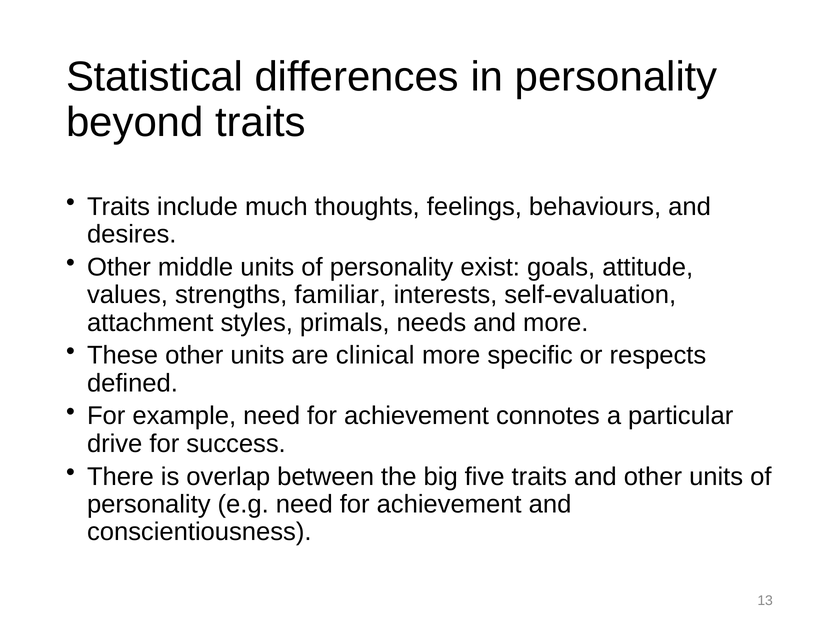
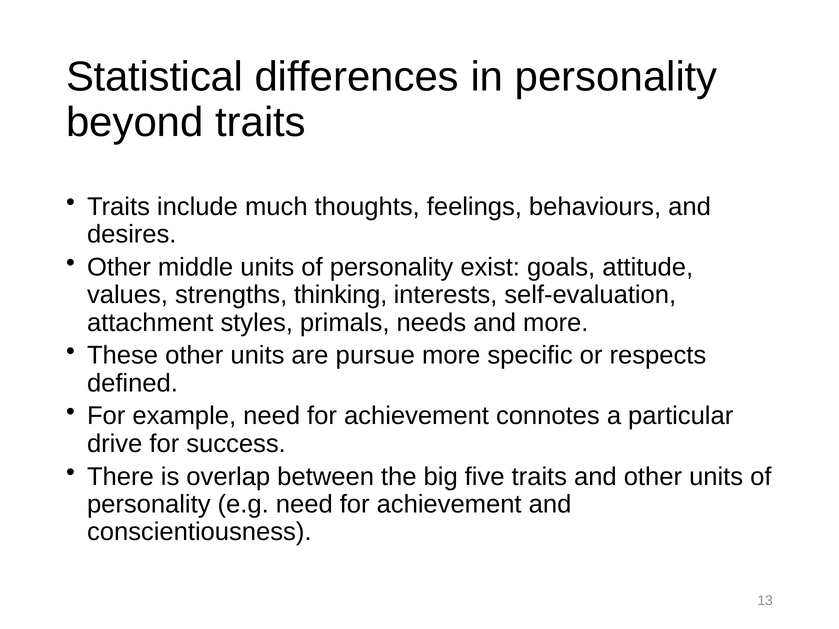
familiar: familiar -> thinking (341, 295)
clinical: clinical -> pursue (375, 356)
